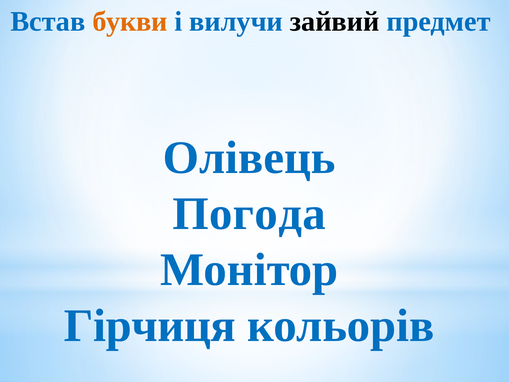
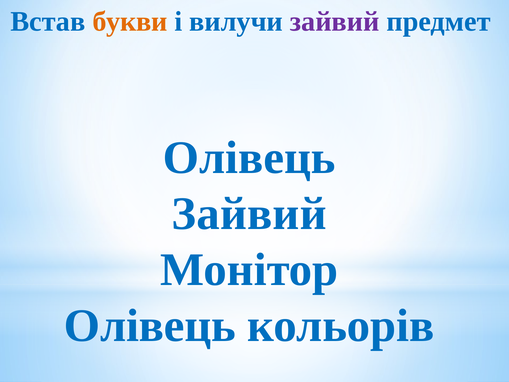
зайвий colour: black -> purple (335, 21)
Погода: Погода -> Зайвий (249, 214)
Гірчиця: Гірчиця -> Олівець (150, 326)
